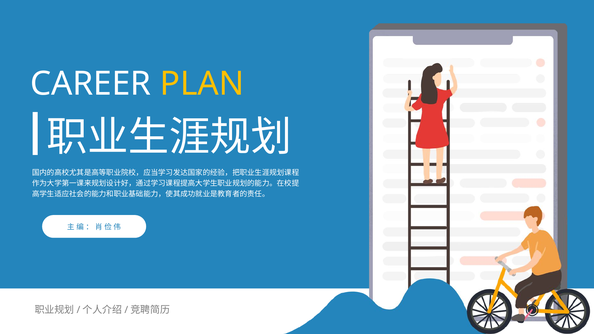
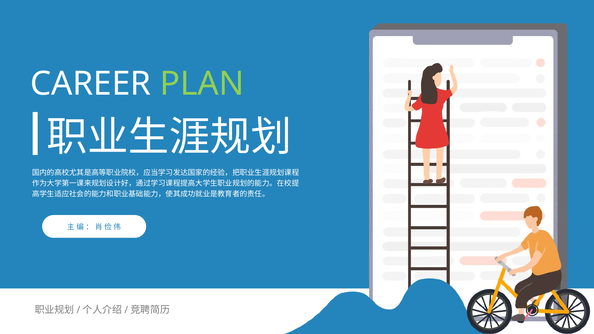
PLAN colour: yellow -> light green (202, 84)
